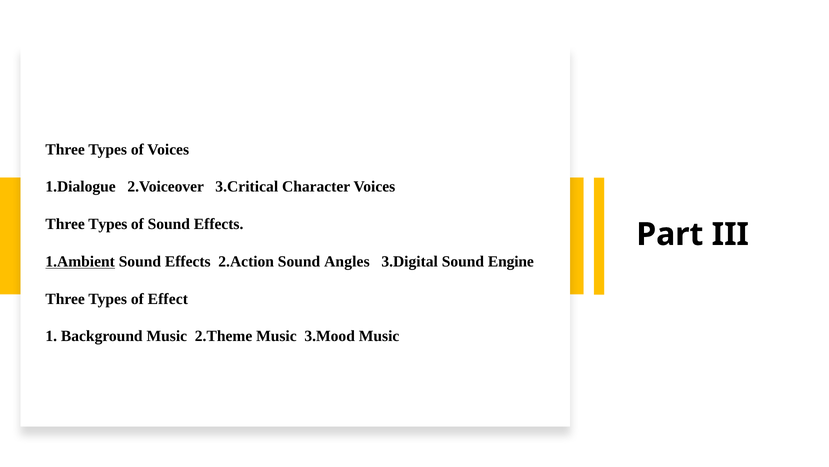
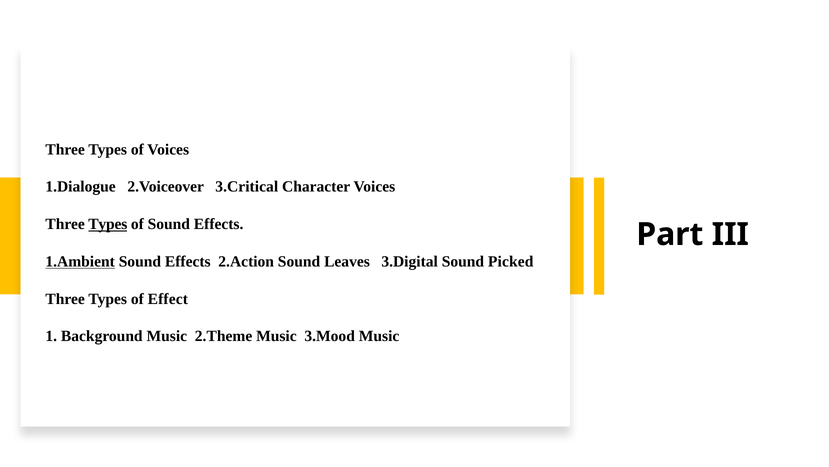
Types underline: none -> present (108, 224)
Angles: Angles -> Leaves (347, 261)
Engine: Engine -> Picked (511, 261)
